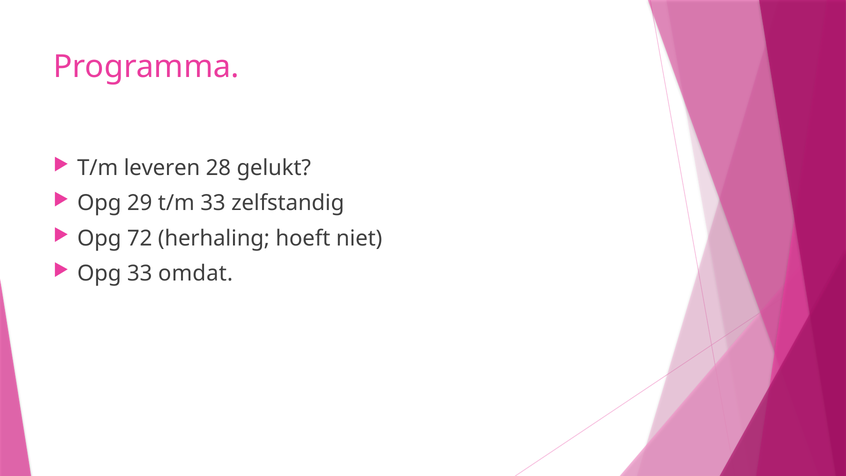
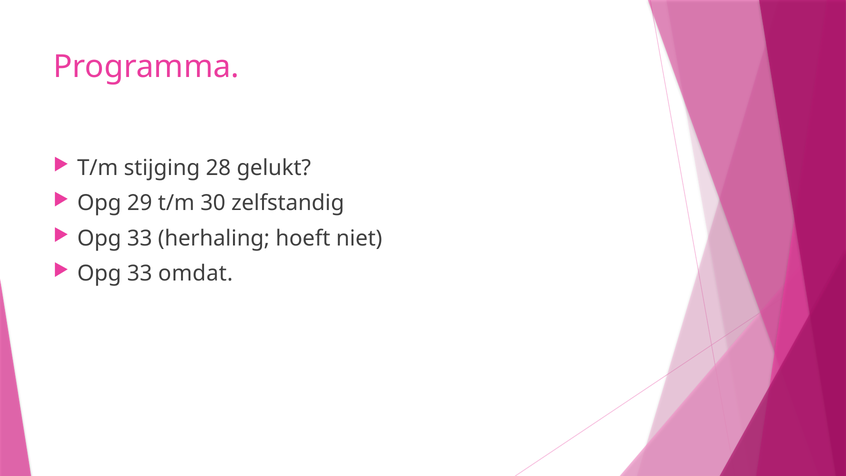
leveren: leveren -> stijging (162, 168)
t/m 33: 33 -> 30 (213, 203)
72: 72 -> 33 (140, 238)
